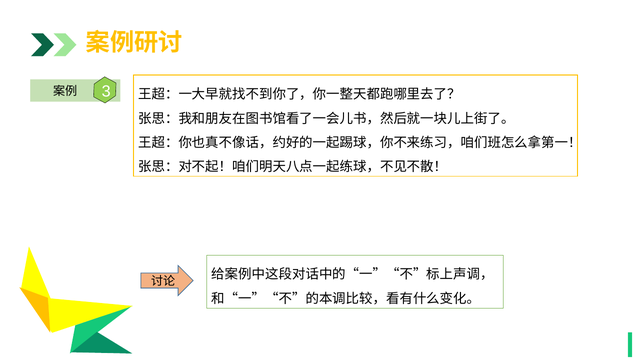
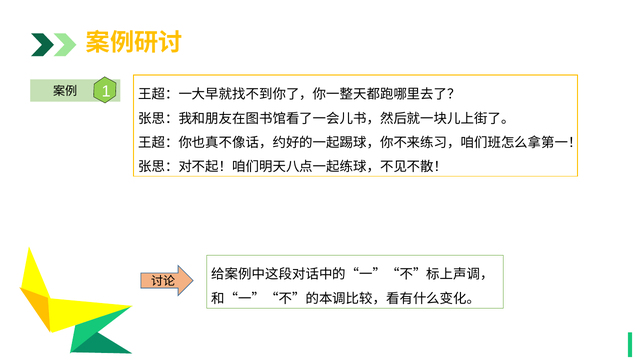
3: 3 -> 1 (106, 92)
